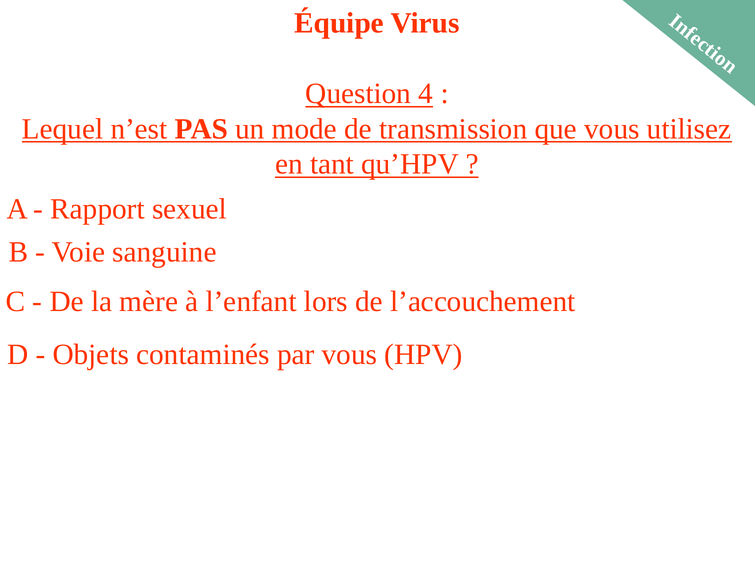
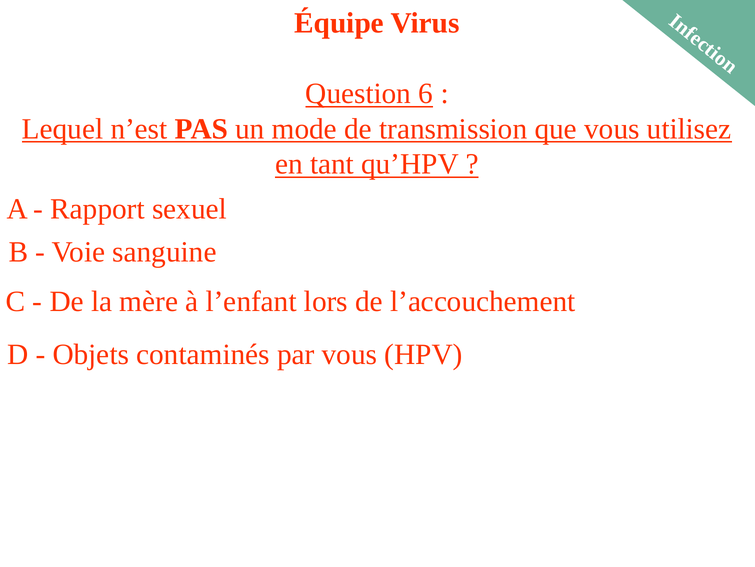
4: 4 -> 6 (426, 94)
